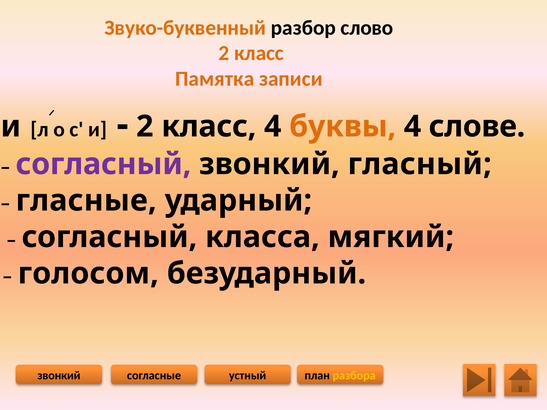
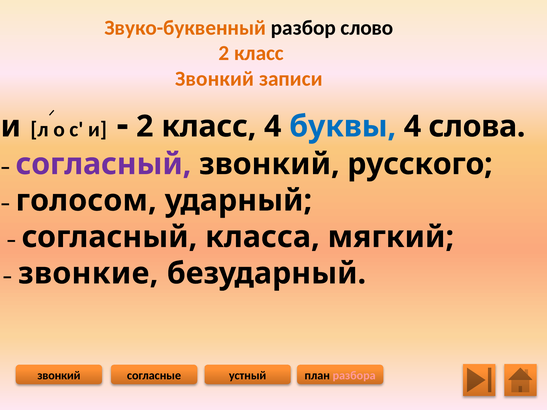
Памятка: Памятка -> Звонкий (215, 79)
буквы colour: orange -> blue (343, 127)
слове: слове -> слова (477, 127)
гласный: гласный -> русского (420, 164)
гласные: гласные -> голосом (86, 201)
голосом: голосом -> звонкие (88, 274)
разбора colour: yellow -> pink (354, 376)
